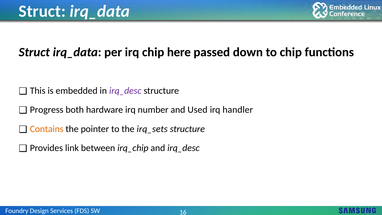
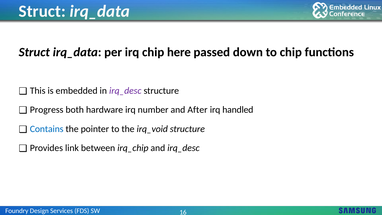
Used: Used -> After (198, 110)
handler: handler -> handled (238, 110)
Contains colour: orange -> blue (47, 129)
irq_sets: irq_sets -> irq_void (152, 129)
